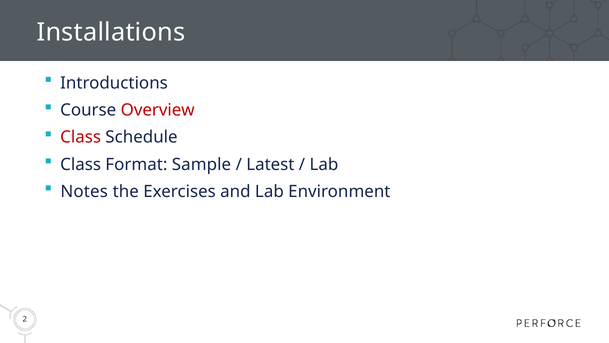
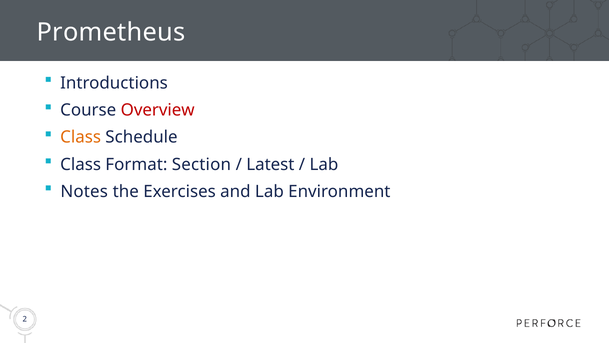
Installations: Installations -> Prometheus (111, 32)
Class colour: red -> orange (81, 137)
Sample: Sample -> Section (201, 164)
